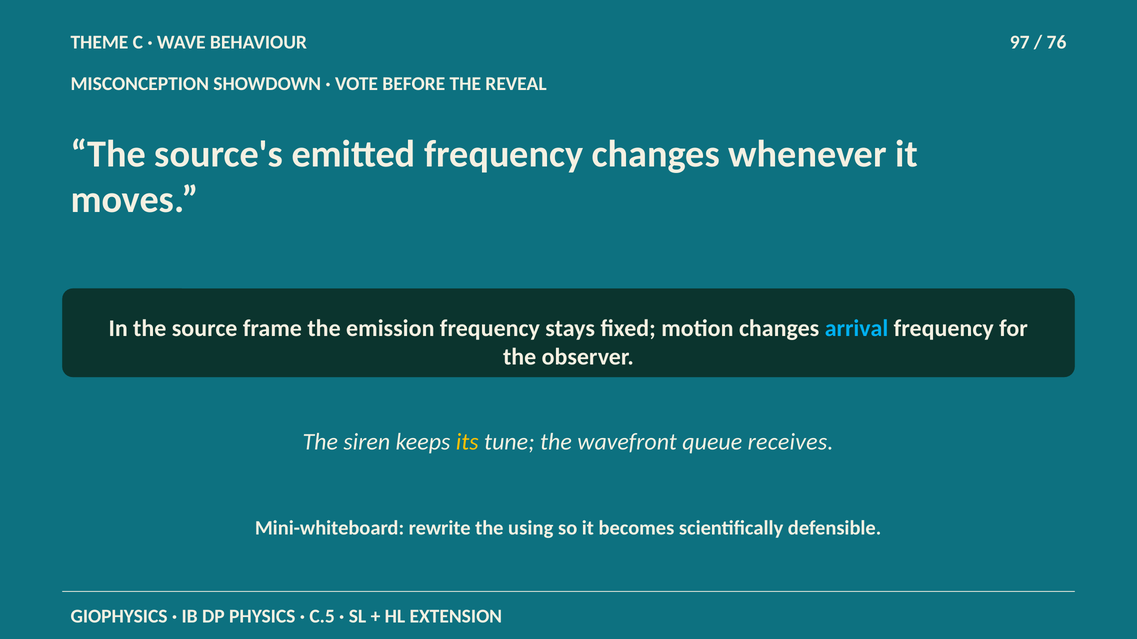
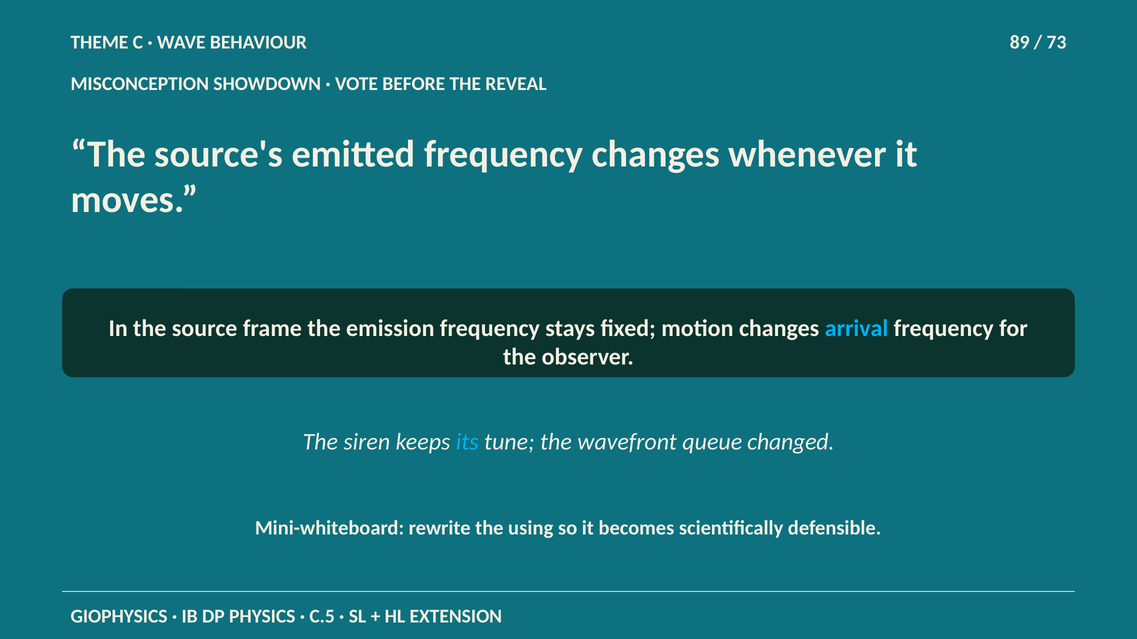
97: 97 -> 89 (1020, 42)
76: 76 -> 73 (1057, 42)
its colour: yellow -> light blue (467, 442)
receives: receives -> changed (791, 442)
